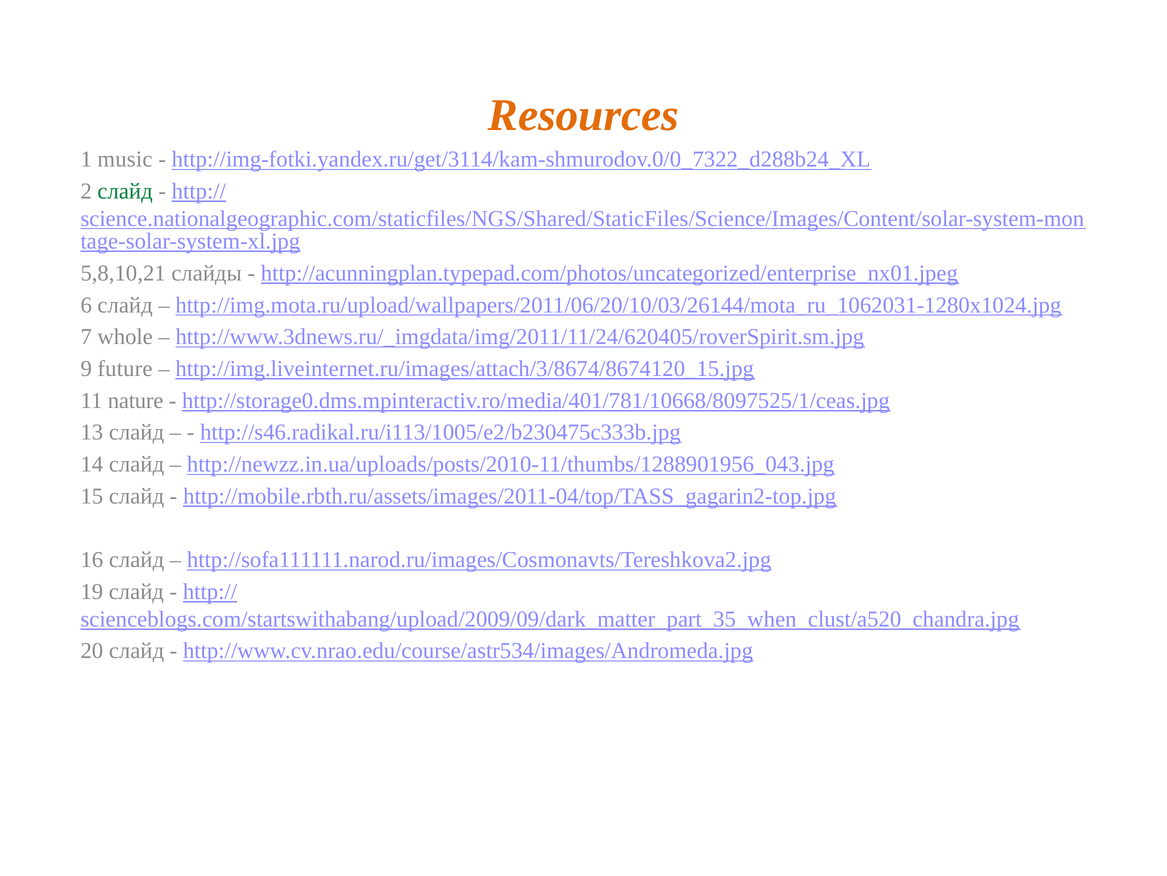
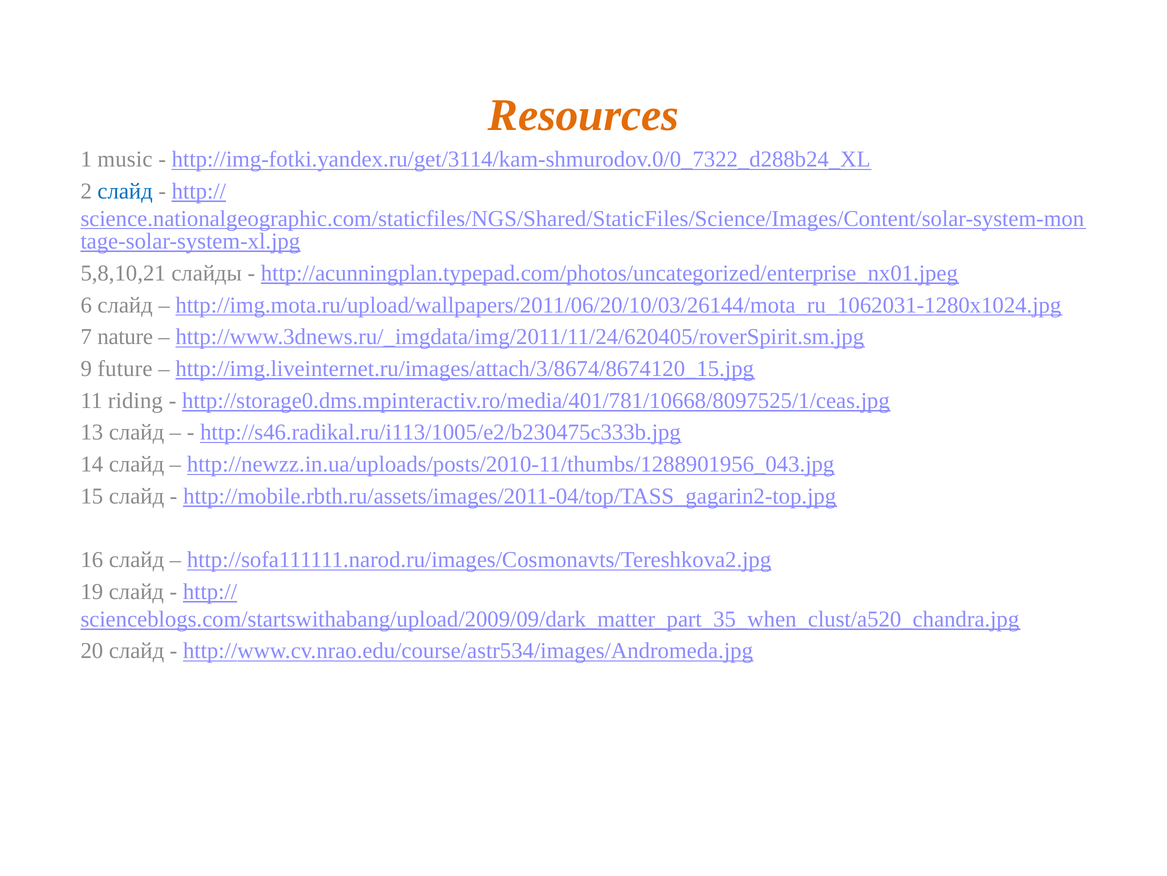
слайд colour: green -> blue (125, 191)
whole: whole -> nature (125, 337)
nature: nature -> riding (135, 400)
